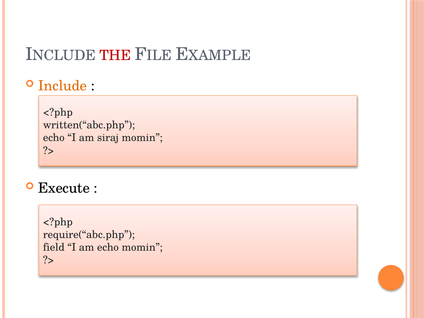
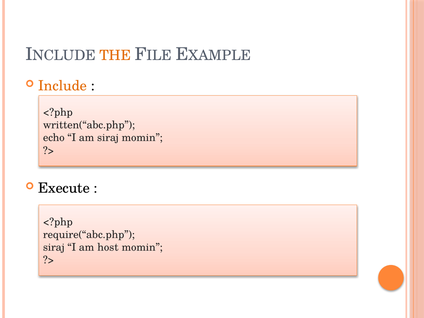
THE colour: red -> orange (115, 55)
field: field -> siraj (54, 247)
am echo: echo -> host (108, 247)
